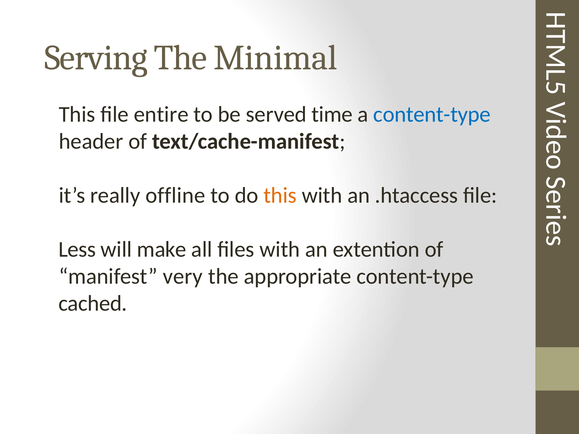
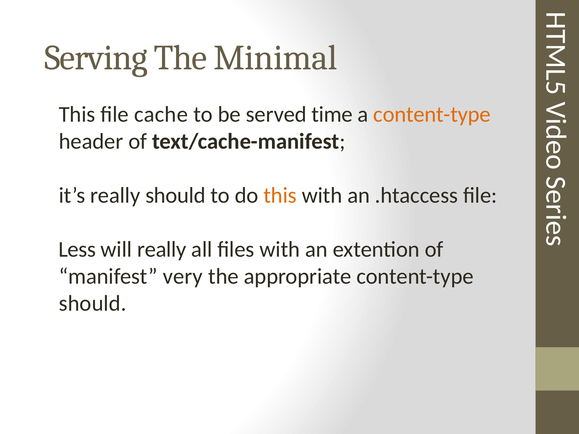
entire: entire -> cache (161, 114)
content-type colour: blue -> orange (432, 114)
really offline: offline -> should (175, 196)
will make: make -> really (162, 250)
cached: cached -> should (93, 304)
